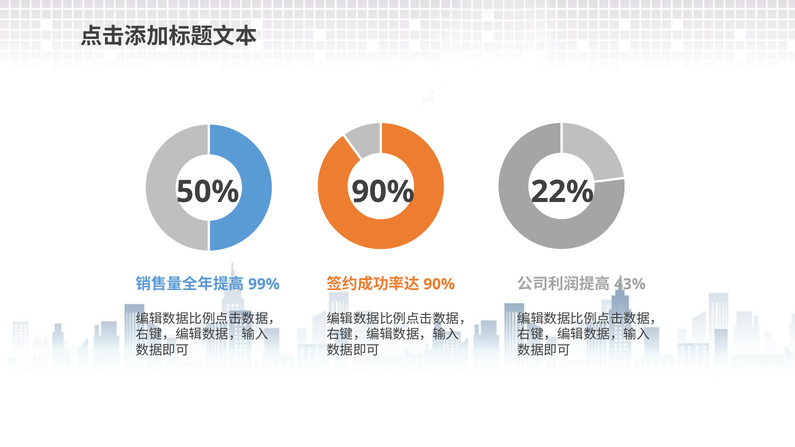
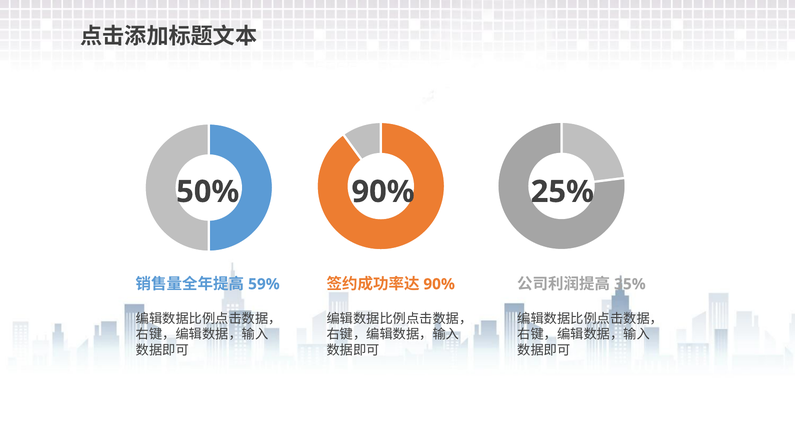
22%: 22% -> 25% (562, 192)
99%: 99% -> 59% (264, 284)
43%: 43% -> 35% (630, 284)
